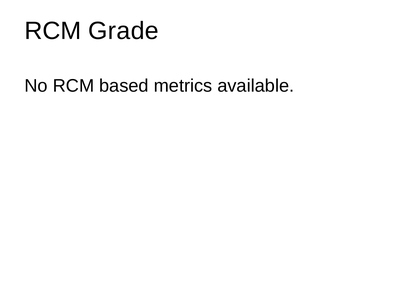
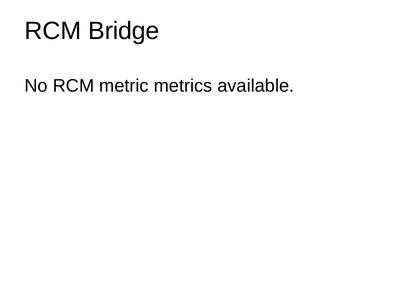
Grade: Grade -> Bridge (124, 31)
based: based -> metric (124, 86)
